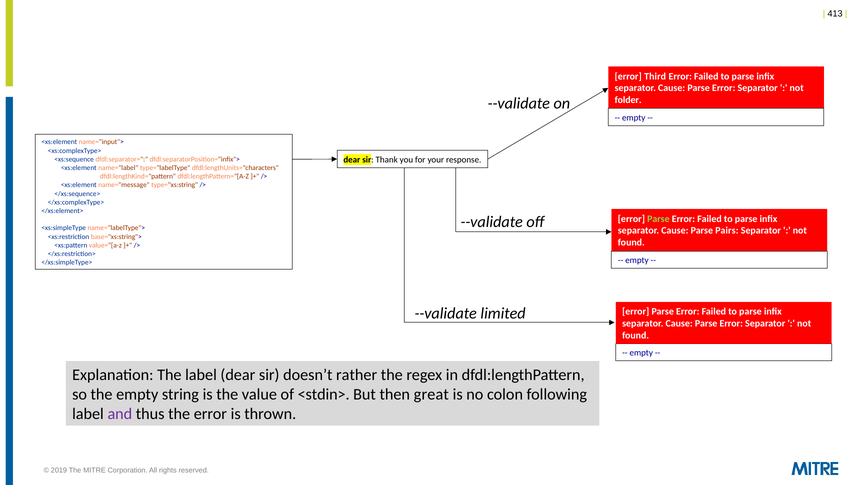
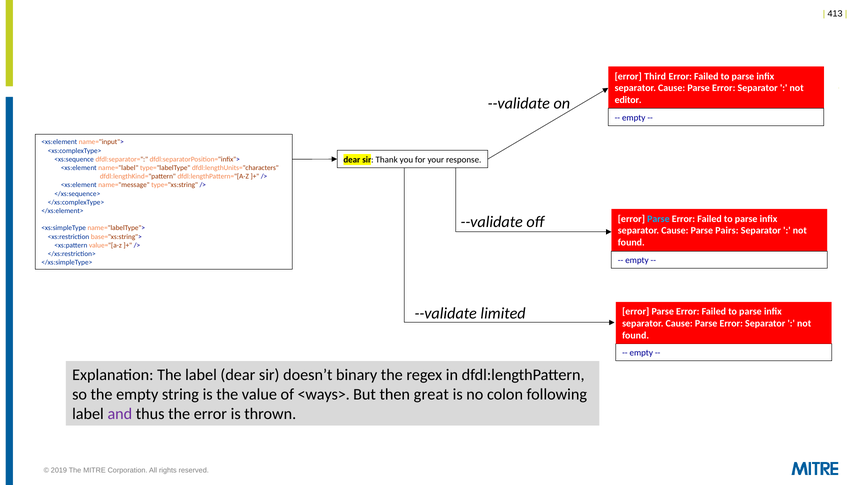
folder: folder -> editor (628, 100)
Parse colour: light green -> light blue (658, 219)
rather: rather -> binary (357, 375)
<stdin>: <stdin> -> <ways> (324, 395)
